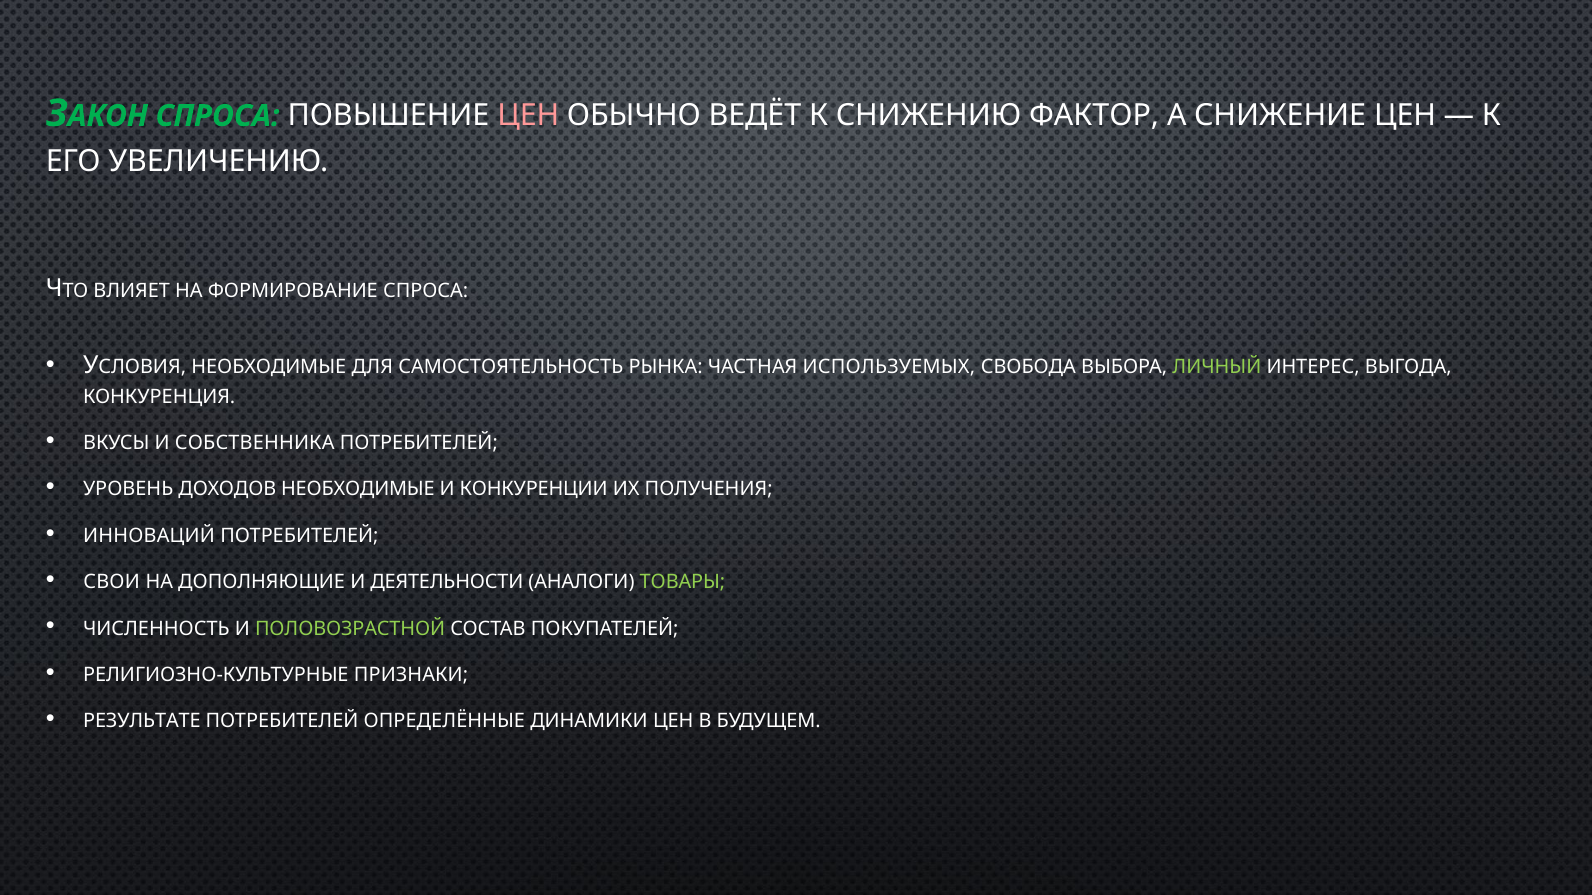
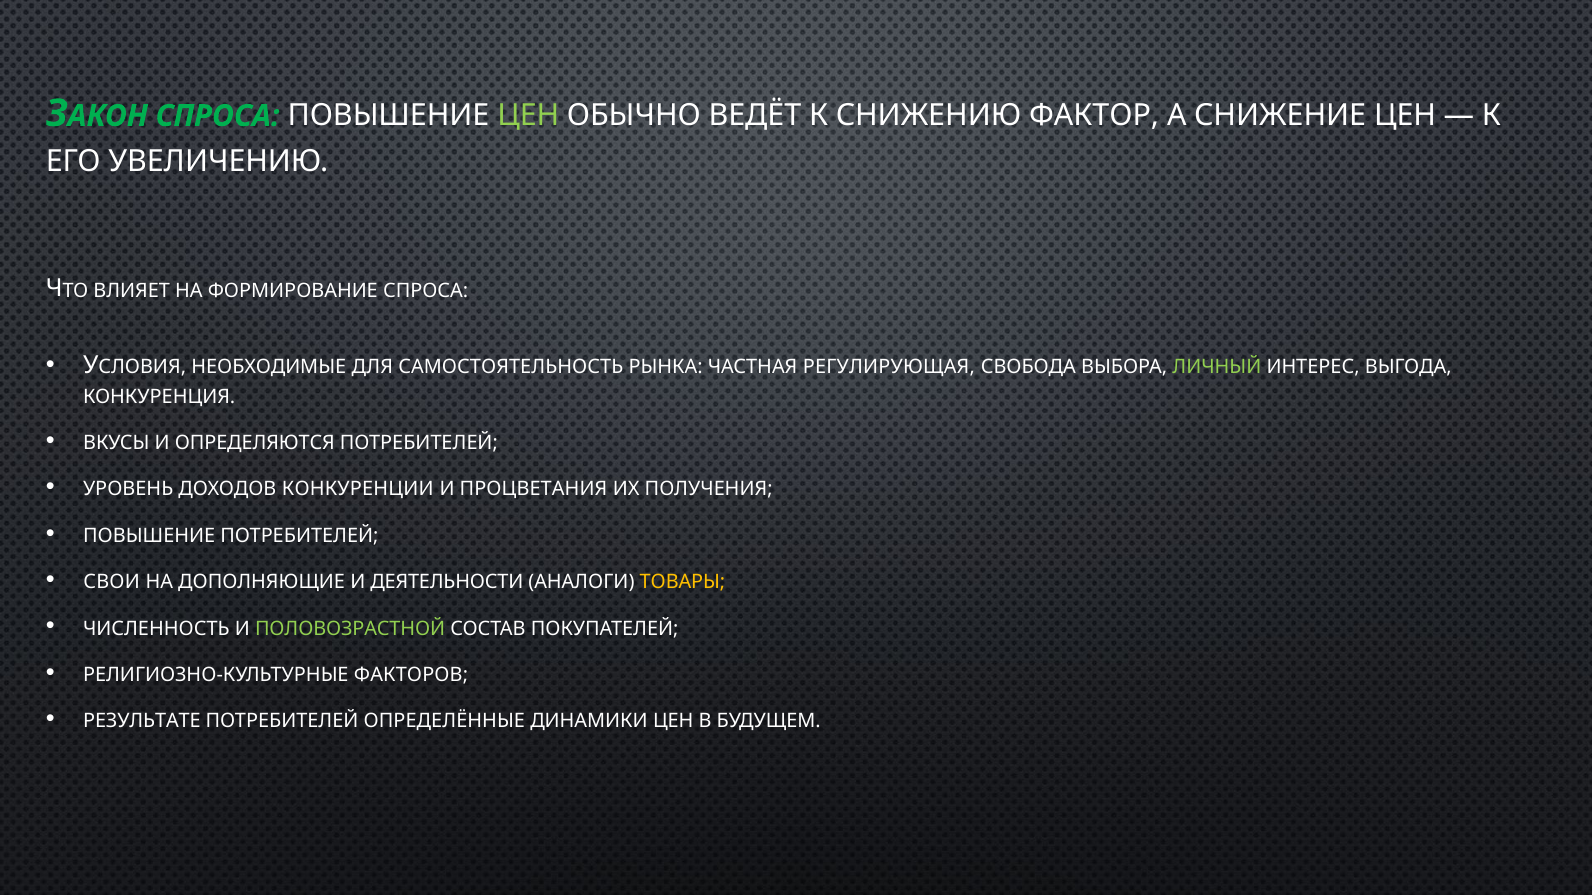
ЦЕН colour: pink -> light green (528, 116)
ИСПОЛЬЗУЕМЫХ: ИСПОЛЬЗУЕМЫХ -> РЕГУЛИРУЮЩАЯ (889, 367)
СОБСТВЕННИКА: СОБСТВЕННИКА -> ОПРЕДЕЛЯЮТСЯ (255, 443)
ДОХОДОВ НЕОБХОДИМЫЕ: НЕОБХОДИМЫЕ -> КОНКУРЕНЦИИ (358, 490)
КОНКУРЕНЦИИ: КОНКУРЕНЦИИ -> ПРОЦВЕТАНИЯ (534, 490)
ИННОВАЦИЙ: ИННОВАЦИЙ -> ПОВЫШЕНИЕ (149, 536)
ТОВАРЫ colour: light green -> yellow (683, 583)
ПРИЗНАКИ: ПРИЗНАКИ -> ФАКТОРОВ (411, 675)
